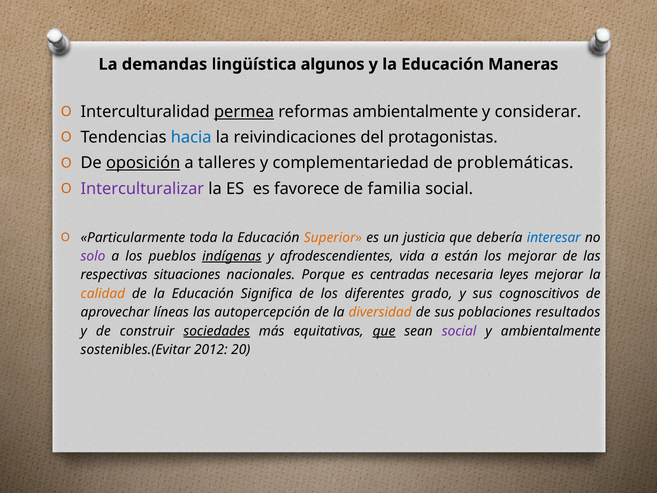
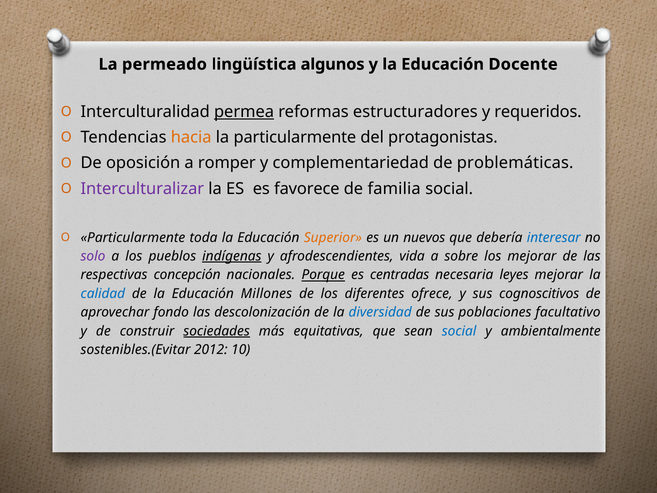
demandas: demandas -> permeado (164, 64)
Maneras: Maneras -> Docente (523, 64)
reformas ambientalmente: ambientalmente -> estructuradores (415, 112)
considerar: considerar -> requeridos (538, 112)
hacia colour: blue -> orange (191, 137)
la reivindicaciones: reivindicaciones -> particularmente (295, 137)
oposición underline: present -> none (143, 163)
talleres: talleres -> romper (227, 163)
justicia: justicia -> nuevos (424, 237)
están: están -> sobre (461, 256)
situaciones: situaciones -> concepción (187, 275)
Porque underline: none -> present (323, 275)
calidad colour: orange -> blue (103, 294)
Significa: Significa -> Millones (266, 294)
grado: grado -> ofrece (432, 294)
líneas: líneas -> fondo (171, 312)
autopercepción: autopercepción -> descolonización (262, 312)
diversidad colour: orange -> blue (380, 312)
resultados: resultados -> facultativo (568, 312)
que underline: present -> none (384, 331)
social colour: purple -> blue (459, 331)
20: 20 -> 10 (241, 350)
